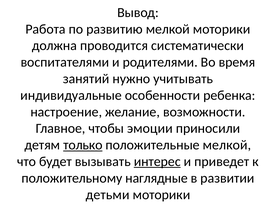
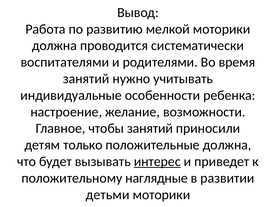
чтобы эмоции: эмоции -> занятий (150, 128)
только underline: present -> none (83, 145)
положительные мелкой: мелкой -> должна (227, 145)
